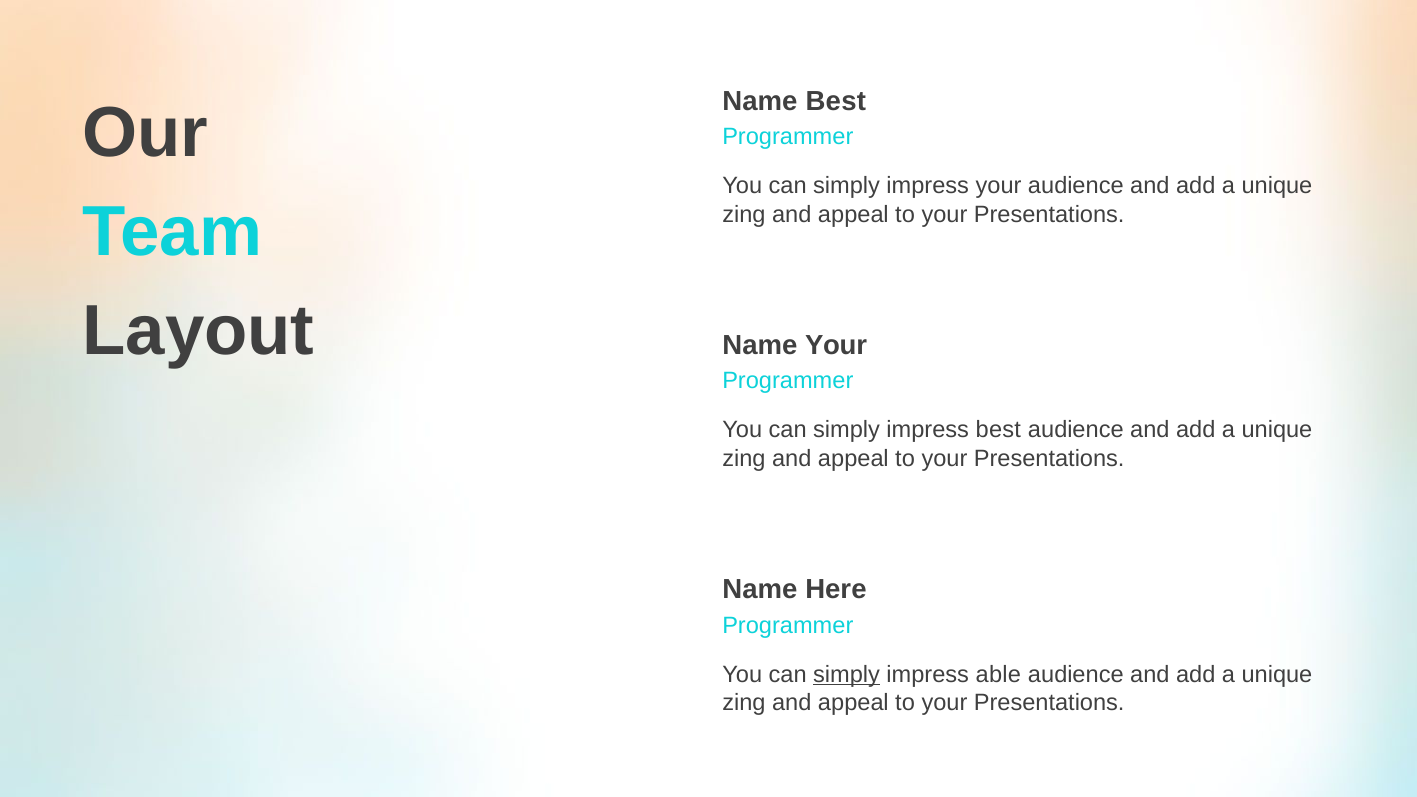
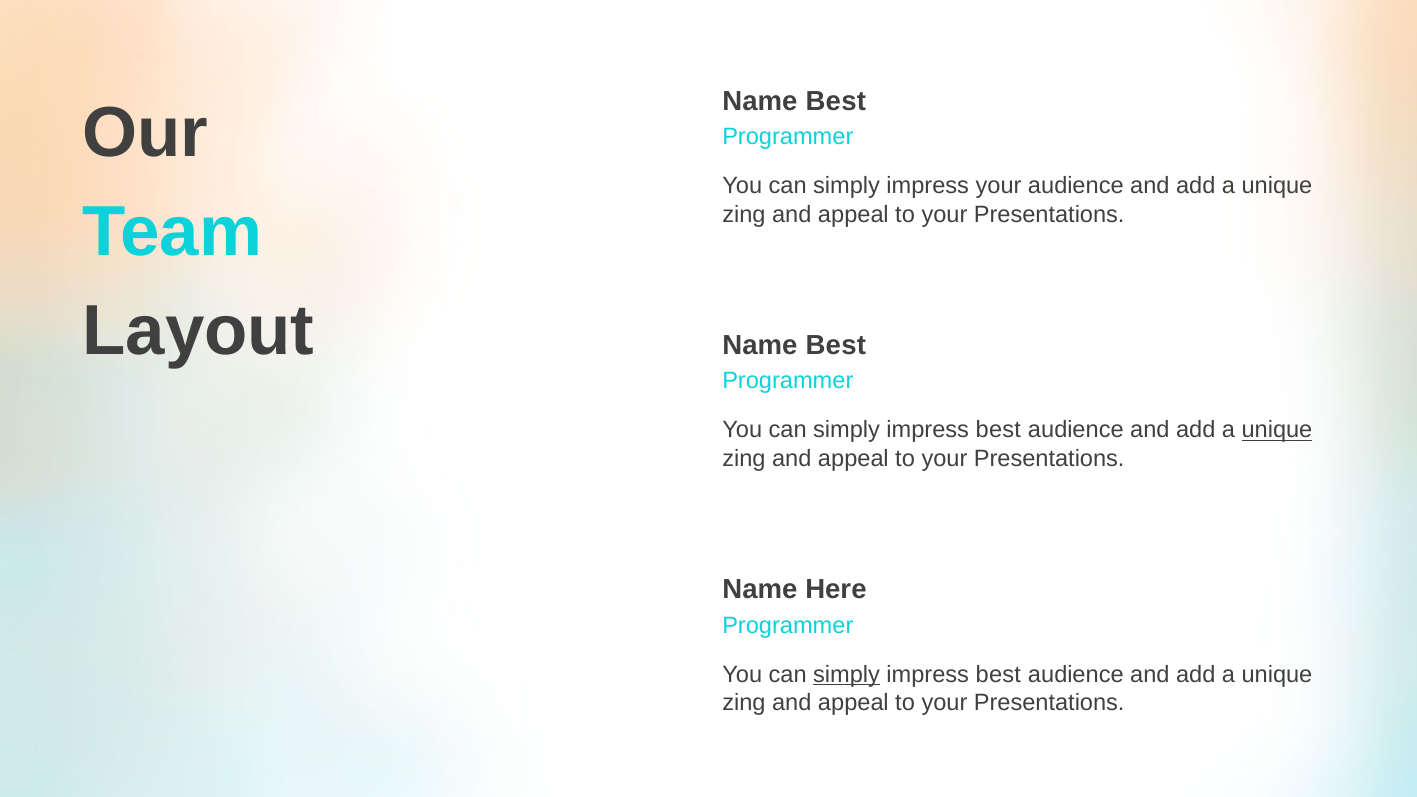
Your: Your -> Best (836, 345)
unique underline: none -> present (1277, 430)
able: able -> best (998, 674)
